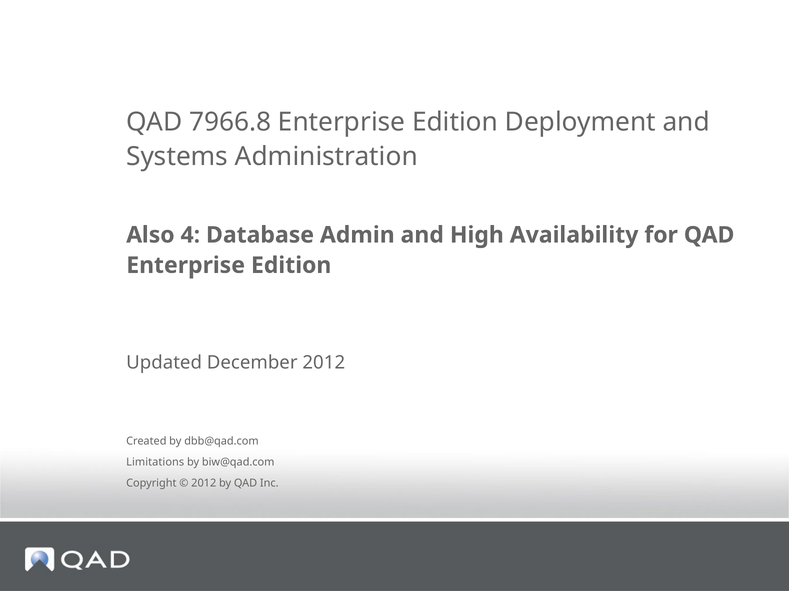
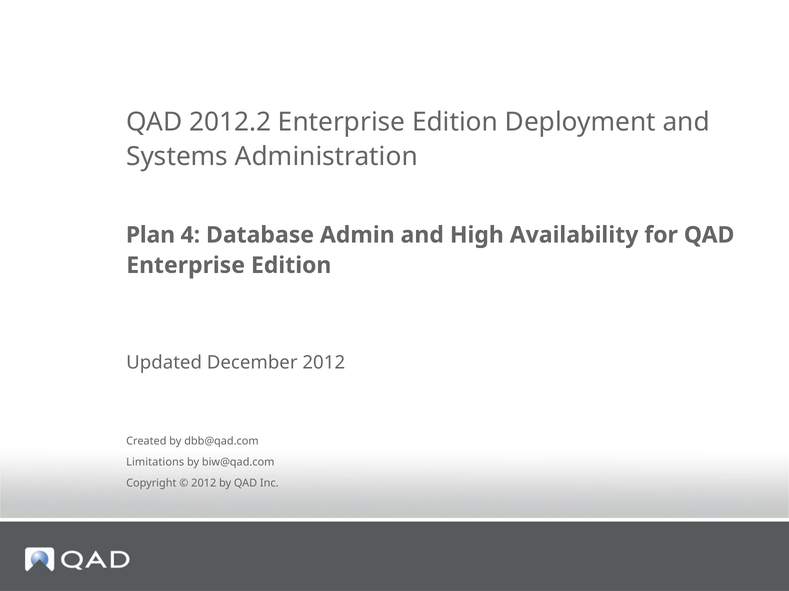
7966.8: 7966.8 -> 2012.2 (230, 122)
Also: Also -> Plan (150, 235)
